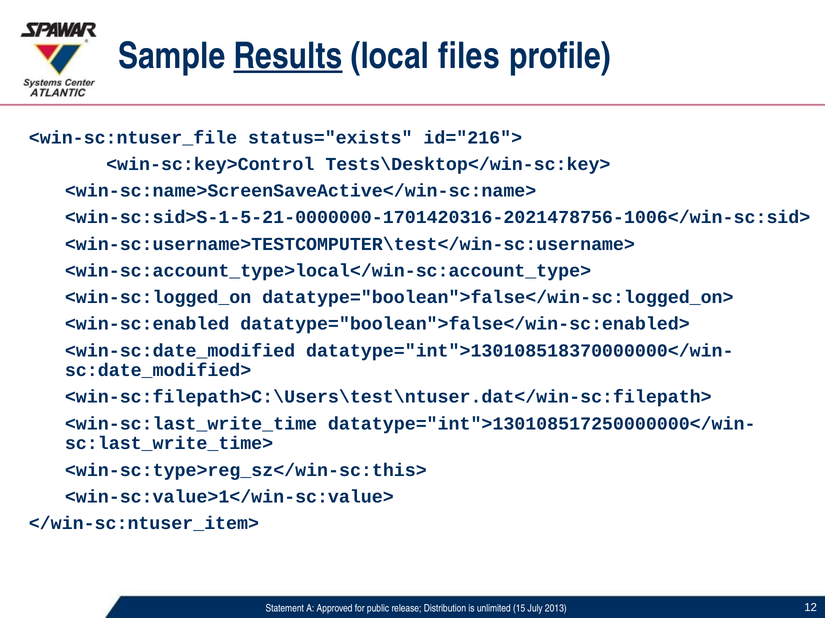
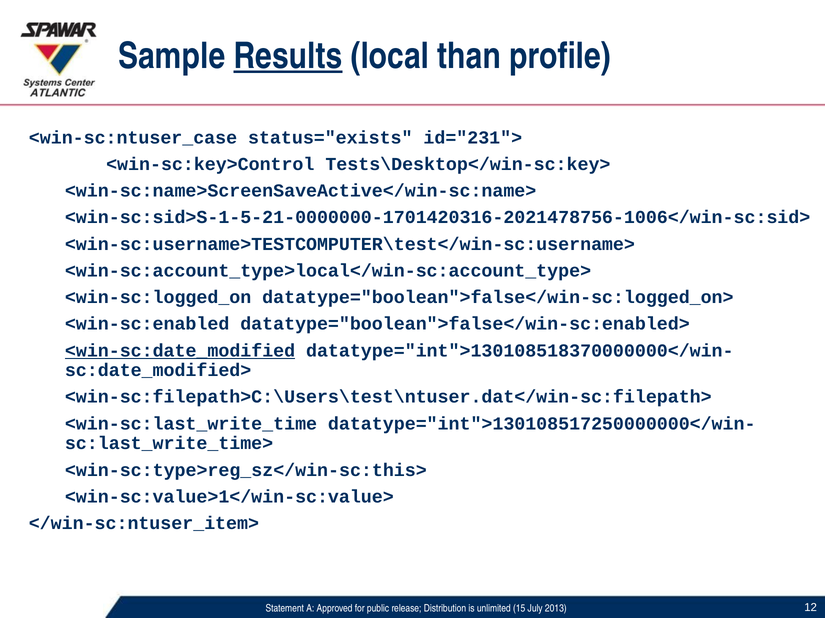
files: files -> than (469, 56)
<win-sc:ntuser_file: <win-sc:ntuser_file -> <win-sc:ntuser_case (133, 138)
id="216">: id="216"> -> id="231"> (473, 138)
<win-sc:date_modified underline: none -> present (180, 351)
